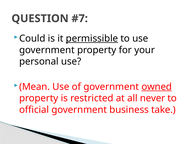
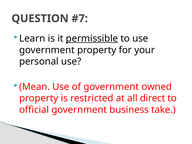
Could: Could -> Learn (32, 38)
owned underline: present -> none (157, 87)
never: never -> direct (153, 98)
